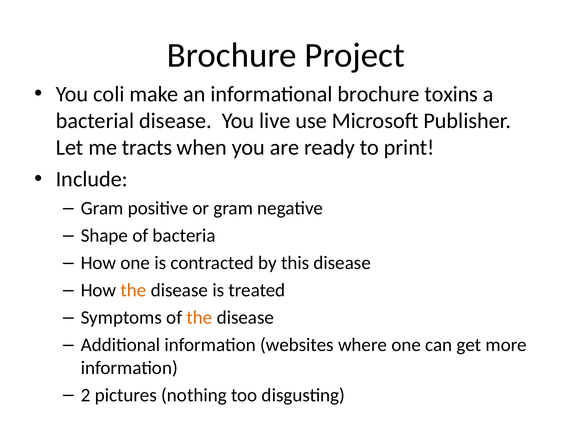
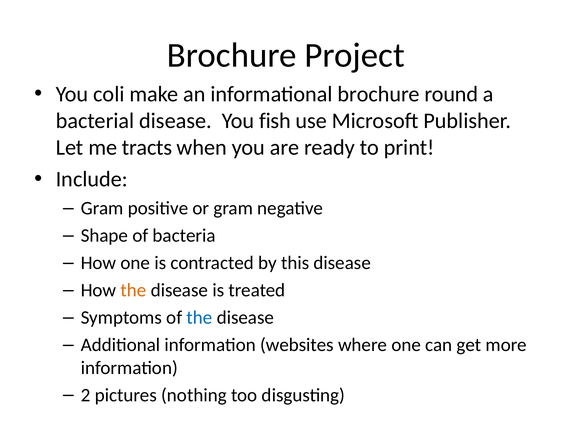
toxins: toxins -> round (451, 94)
live: live -> fish (275, 121)
the colour: orange -> blue (199, 318)
